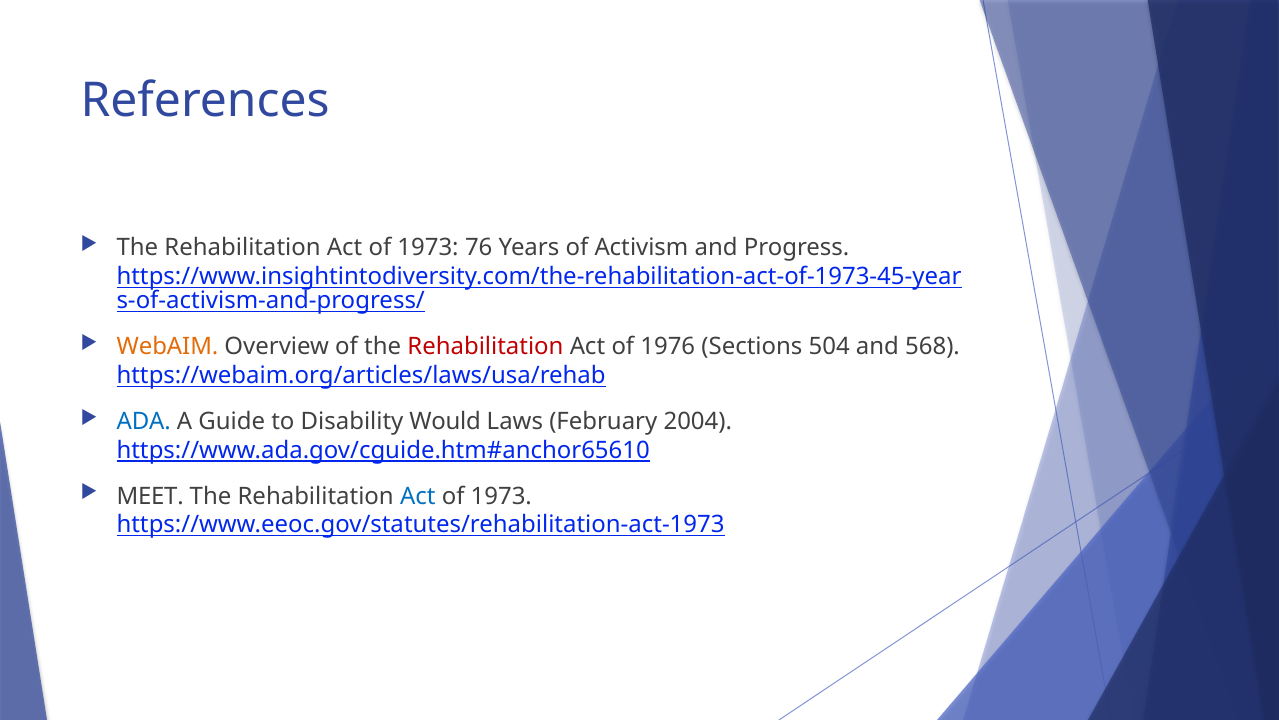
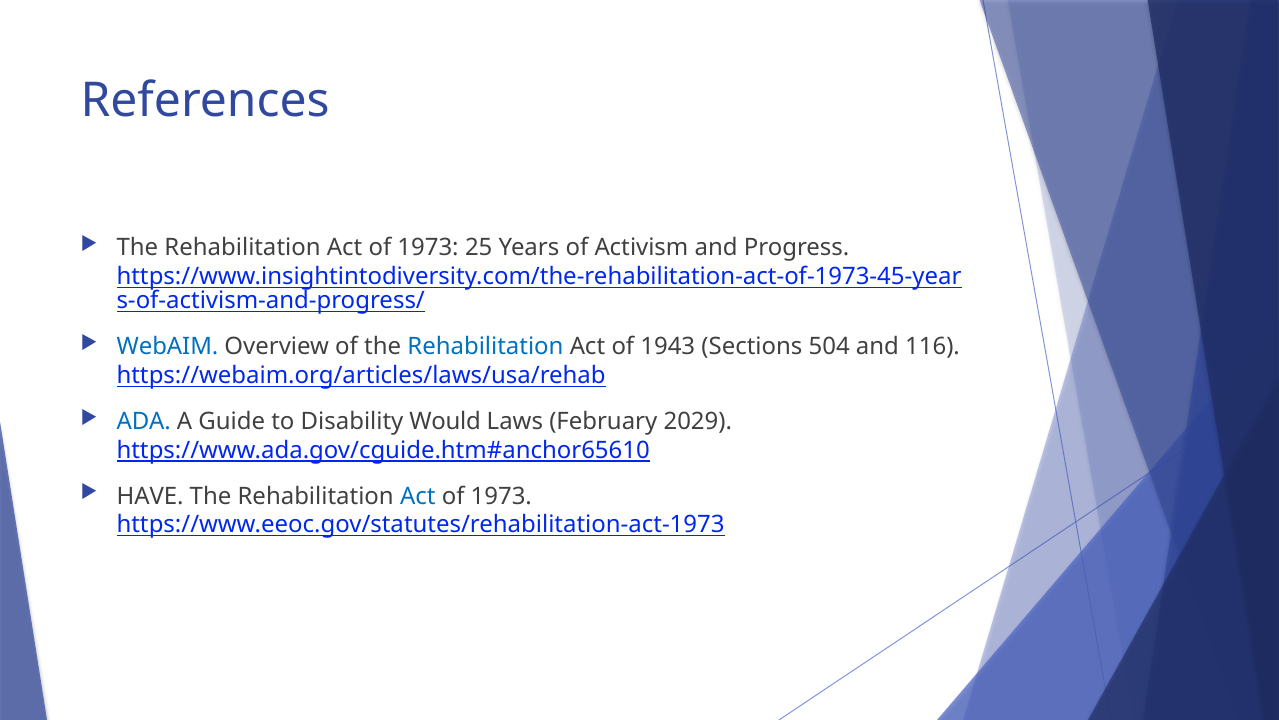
76: 76 -> 25 (479, 248)
WebAIM colour: orange -> blue (167, 346)
Rehabilitation colour: red -> blue (485, 346)
1976: 1976 -> 1943 (668, 346)
568: 568 -> 116 (933, 346)
2004: 2004 -> 2029 (698, 421)
MEET: MEET -> HAVE (150, 496)
